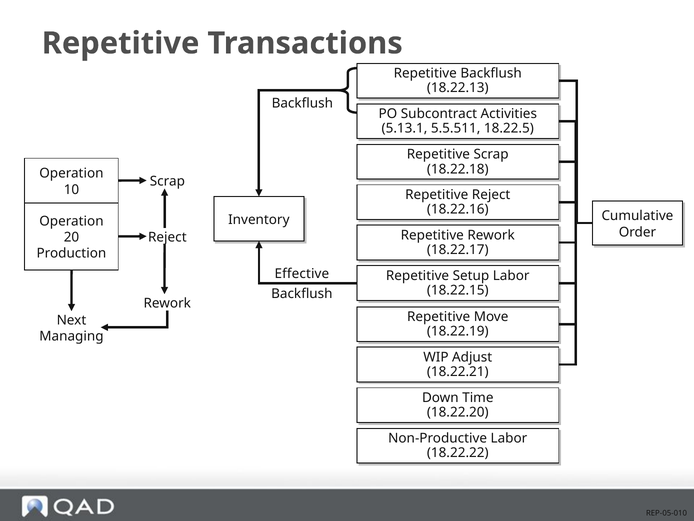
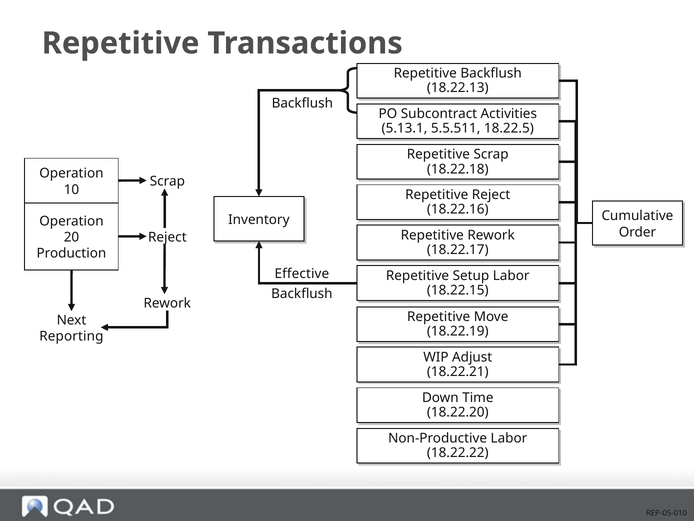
Managing: Managing -> Reporting (71, 336)
